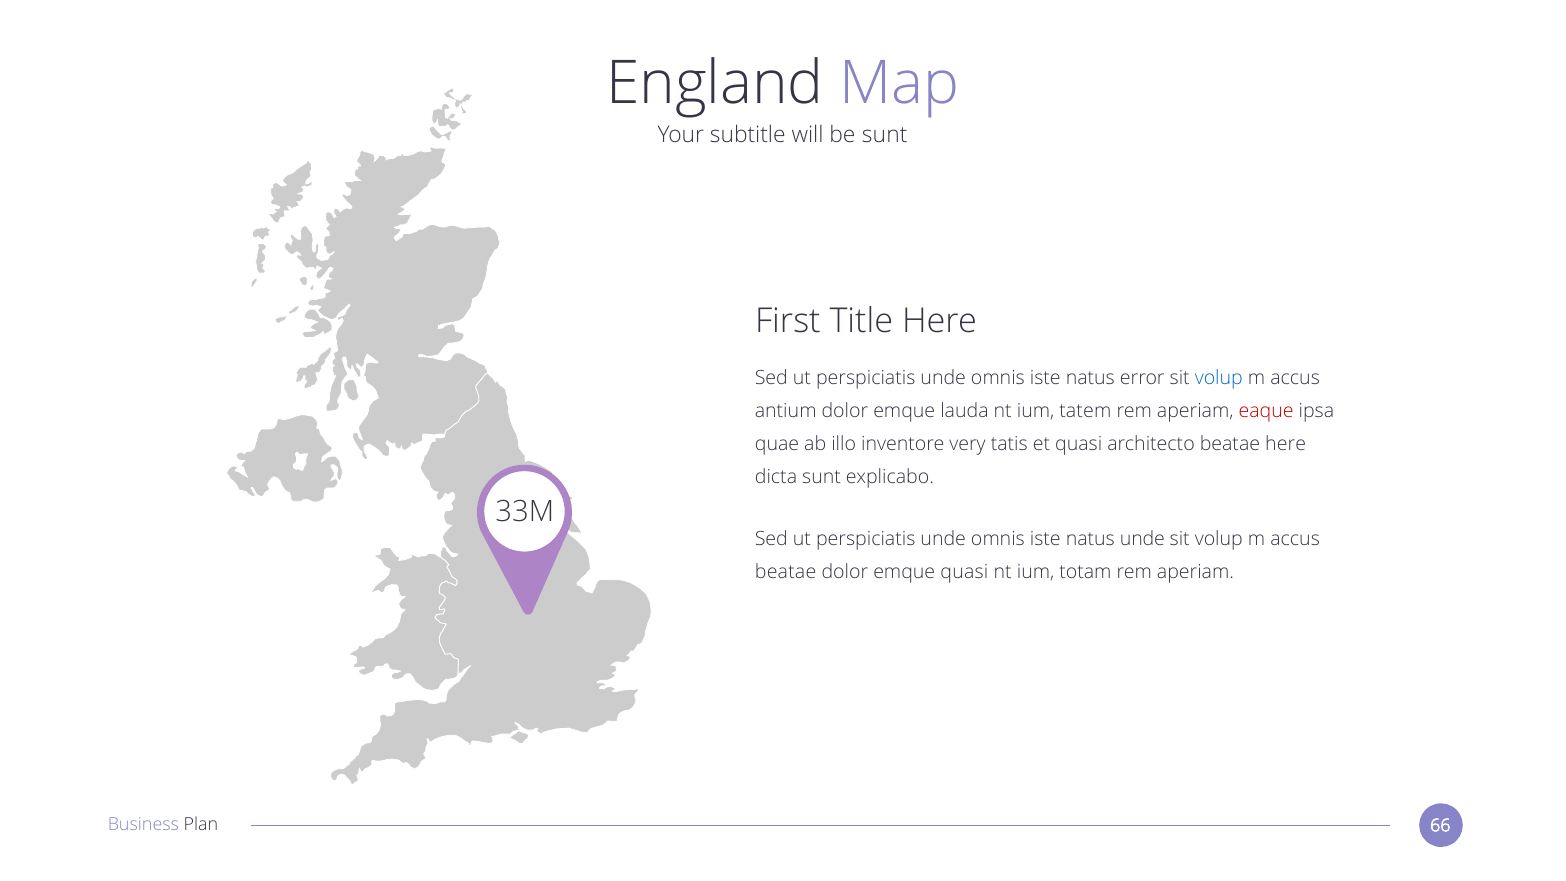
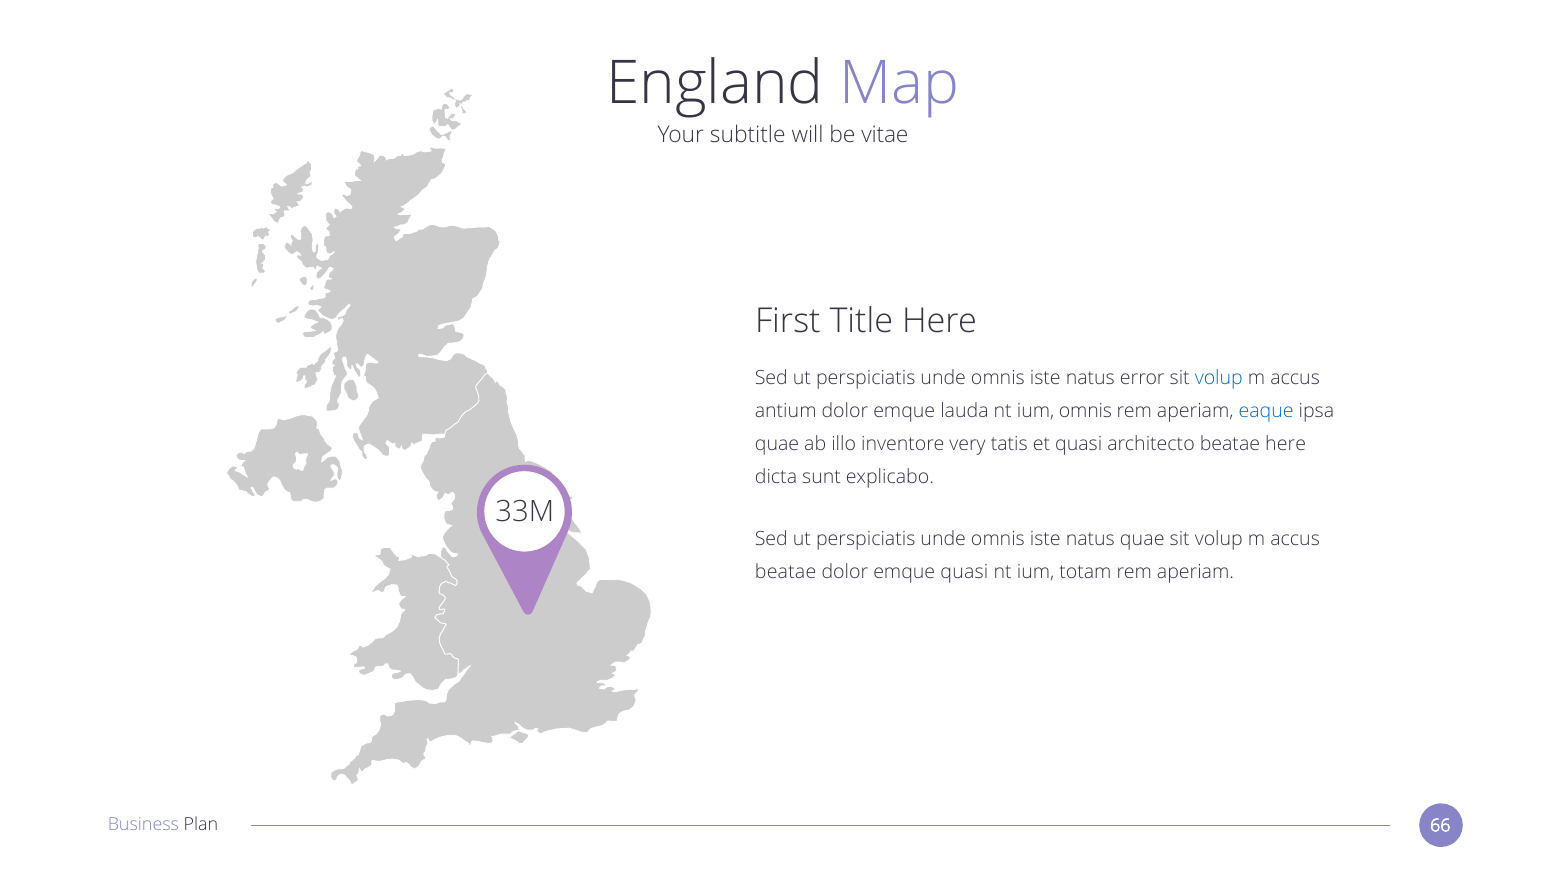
be sunt: sunt -> vitae (885, 134)
ium tatem: tatem -> omnis (1085, 411)
eaque colour: red -> blue (1266, 411)
natus unde: unde -> quae (1142, 539)
